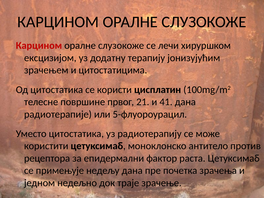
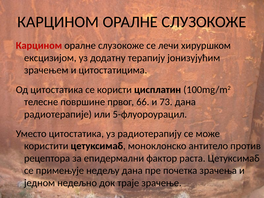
21: 21 -> 66 (143, 102)
41: 41 -> 73 (166, 102)
